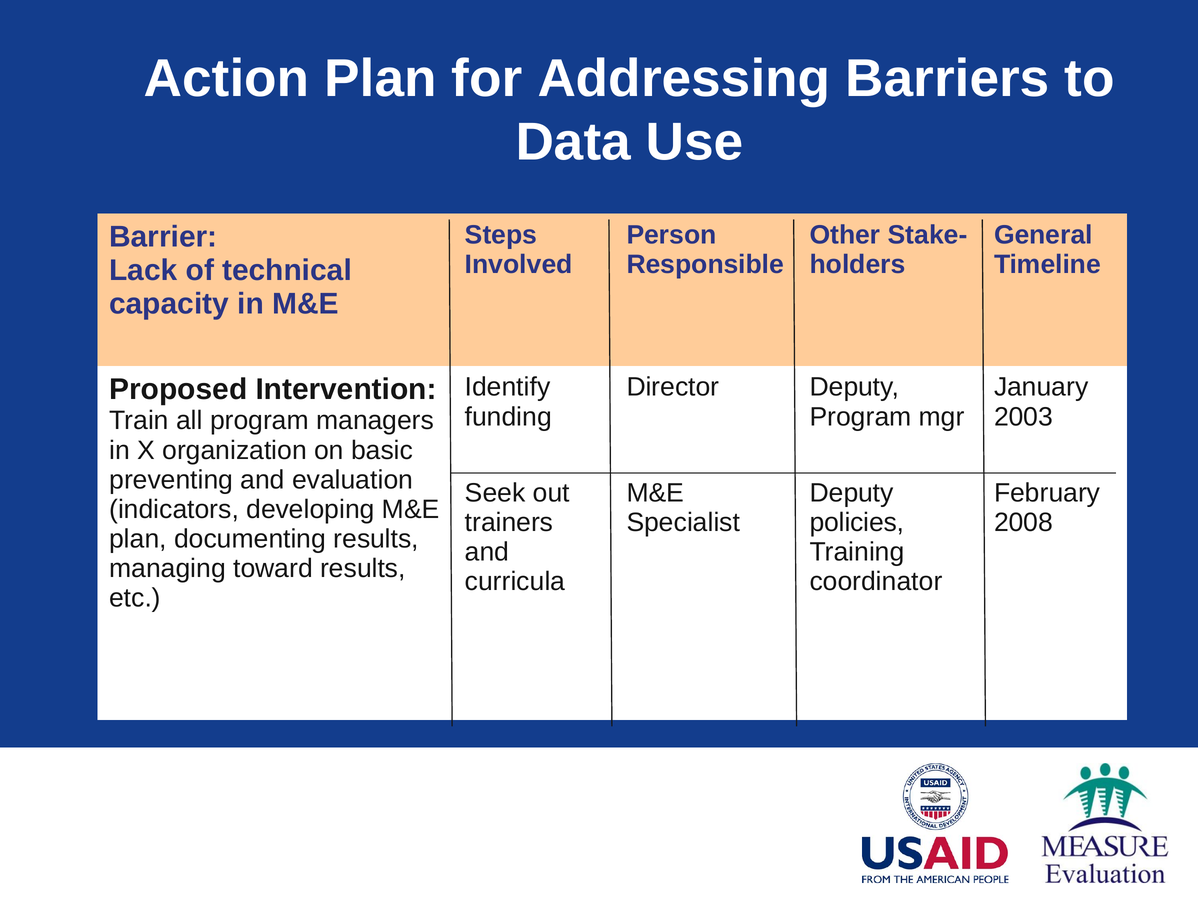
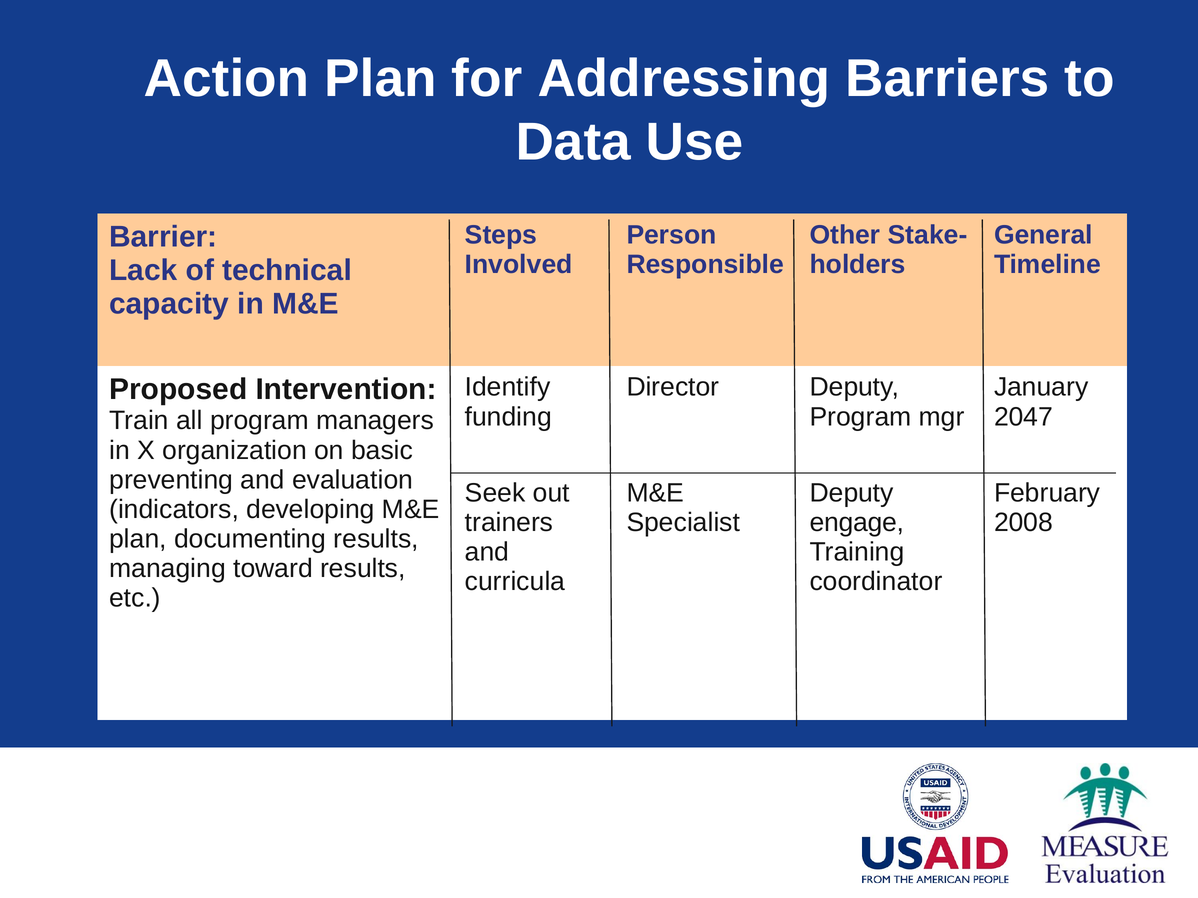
2003: 2003 -> 2047 (1023, 417)
policies: policies -> engage (857, 523)
